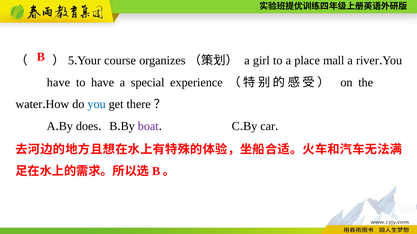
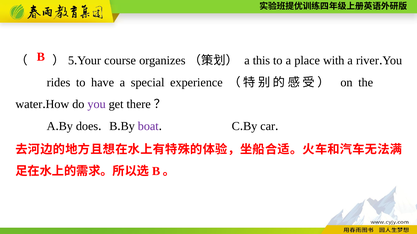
girl: girl -> this (261, 61)
mall: mall -> with (334, 61)
have: have -> rides (59, 83)
you colour: blue -> purple (97, 105)
